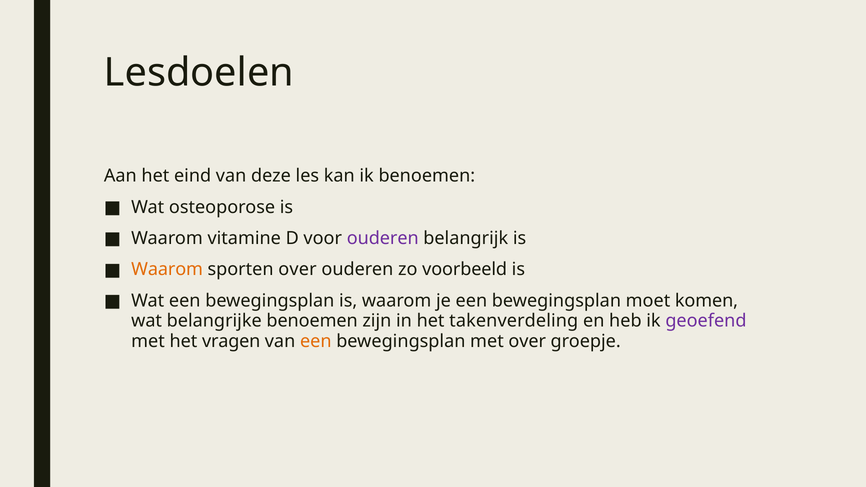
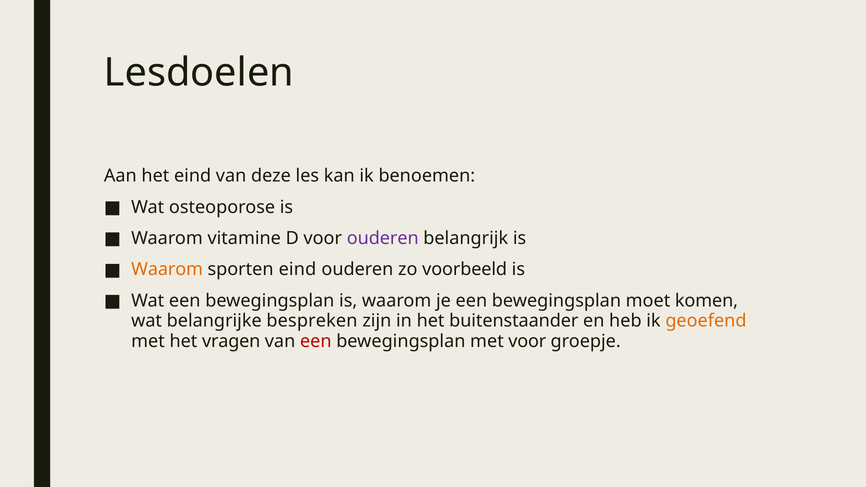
sporten over: over -> eind (297, 270)
belangrijke benoemen: benoemen -> bespreken (312, 321)
takenverdeling: takenverdeling -> buitenstaander (514, 321)
geoefend colour: purple -> orange (706, 321)
een colour: orange -> red (316, 341)
met over: over -> voor (527, 341)
